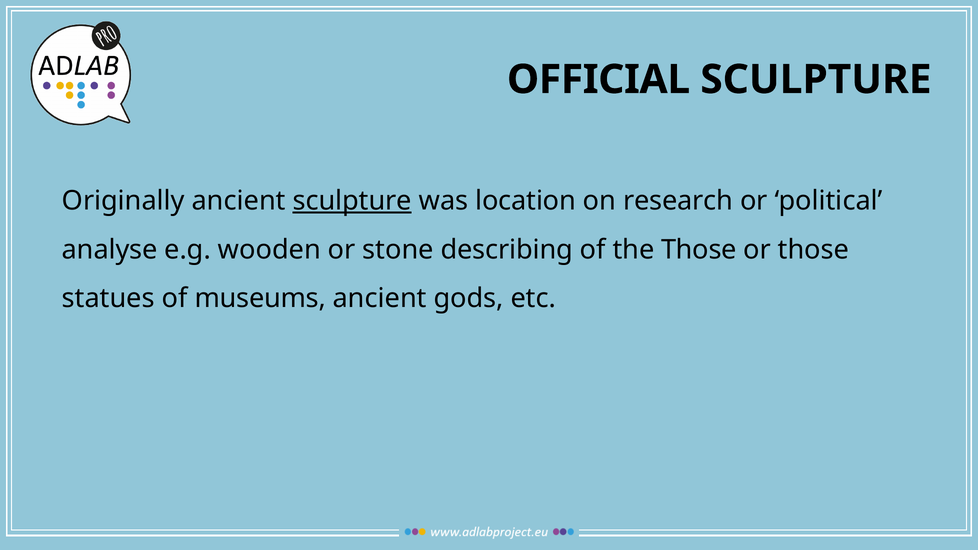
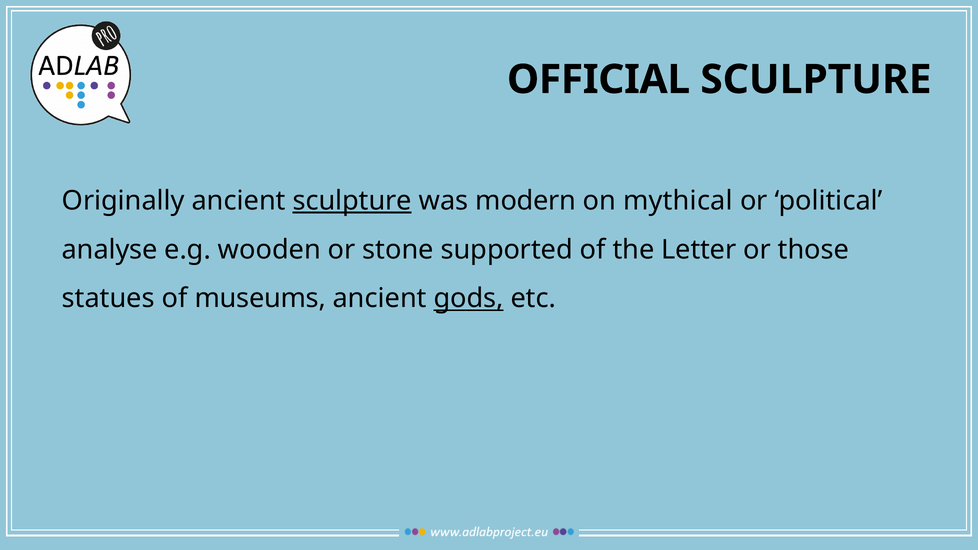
location: location -> modern (526, 201)
research: research -> mythical (678, 201)
describing: describing -> supported (507, 250)
the Those: Those -> Letter (699, 250)
gods underline: none -> present (469, 299)
